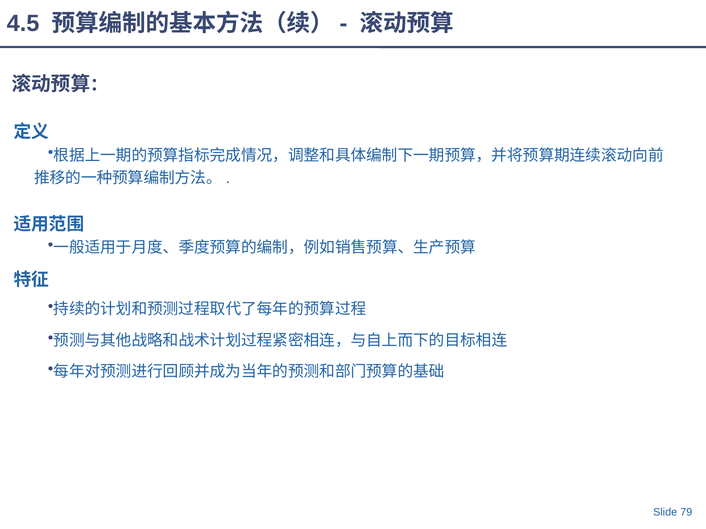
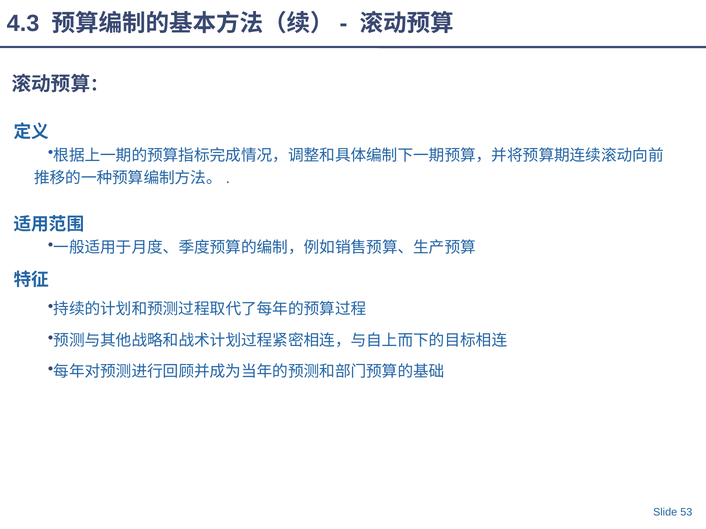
4.5: 4.5 -> 4.3 (23, 24)
79: 79 -> 53 (686, 512)
